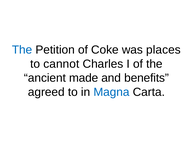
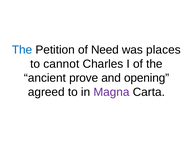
Coke: Coke -> Need (105, 50)
made: made -> prove (84, 78)
benefits: benefits -> opening (147, 78)
Magna colour: blue -> purple (111, 92)
